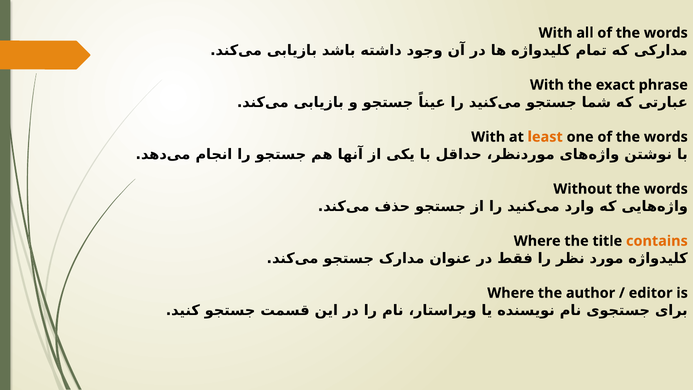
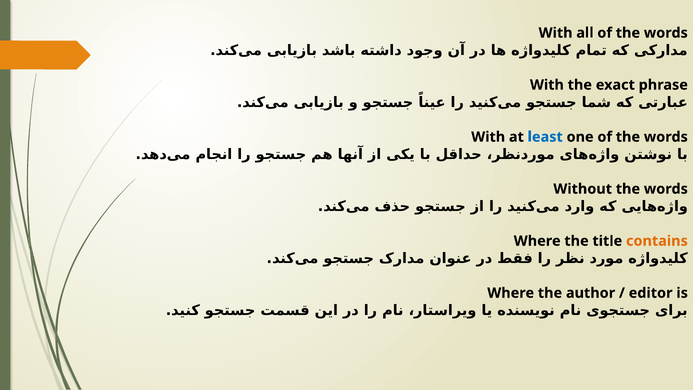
least colour: orange -> blue (545, 137)
